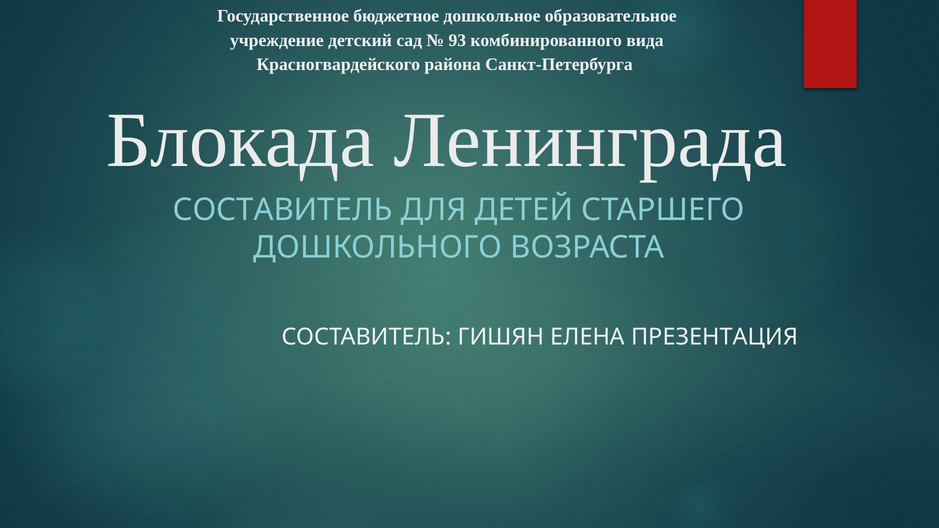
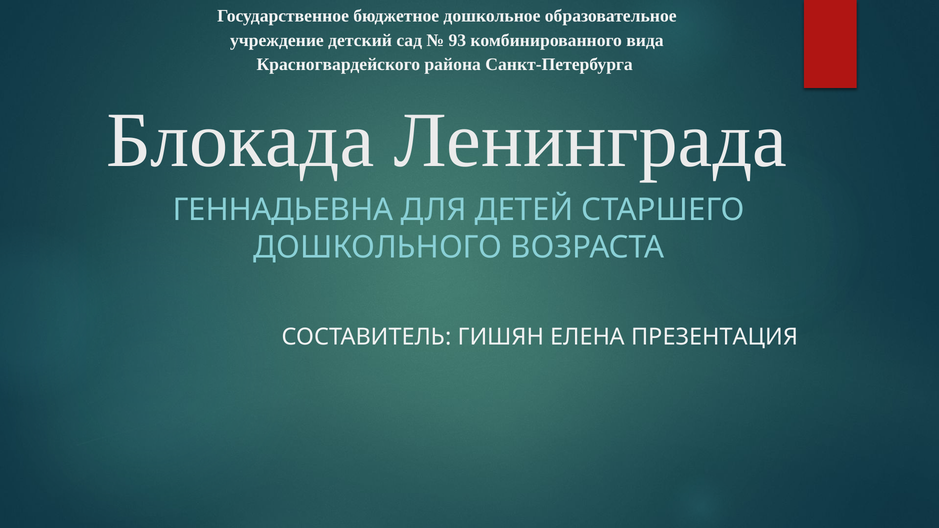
СОСТАВИТЕЛЬ: СОСТАВИТЕЛЬ -> ГЕННАДЬЕВНА (283, 210)
